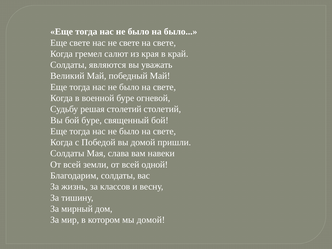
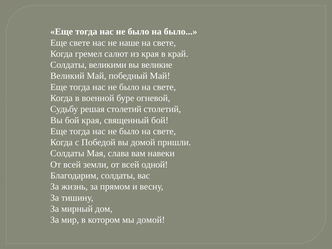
не свете: свете -> наше (129, 43)
являются: являются -> великими (108, 65)
уважать: уважать -> великие (157, 65)
бой буре: буре -> края (92, 120)
классов: классов -> прямом (115, 187)
